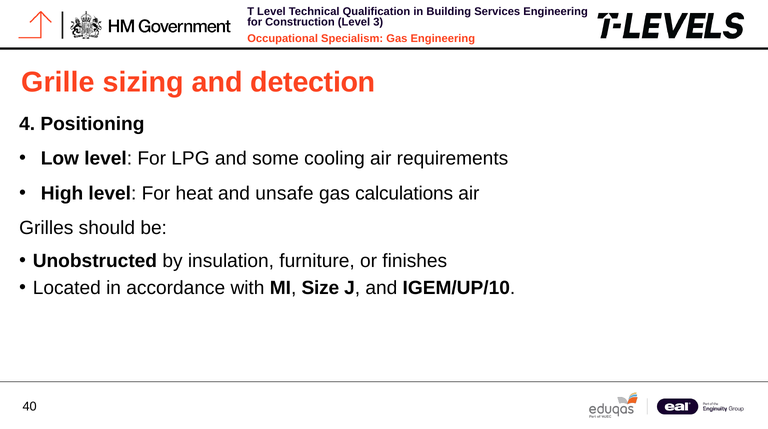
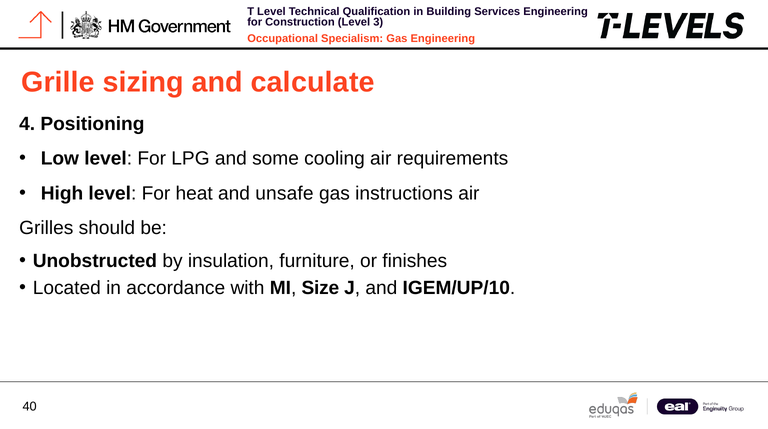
detection: detection -> calculate (313, 82)
calculations: calculations -> instructions (404, 193)
